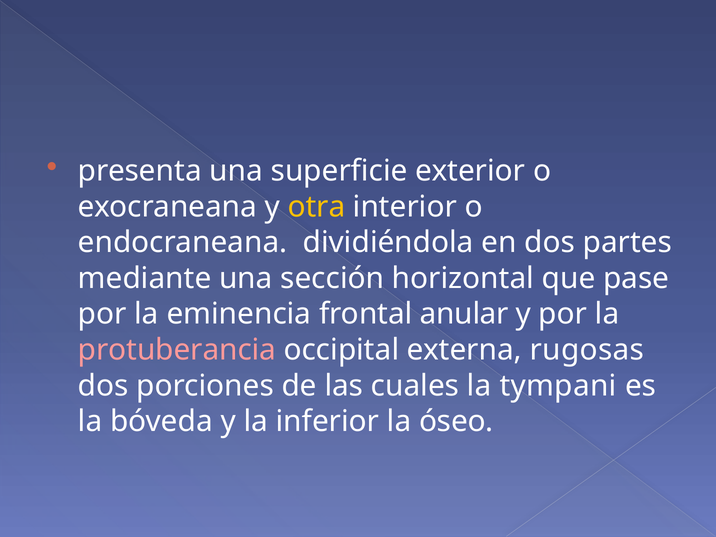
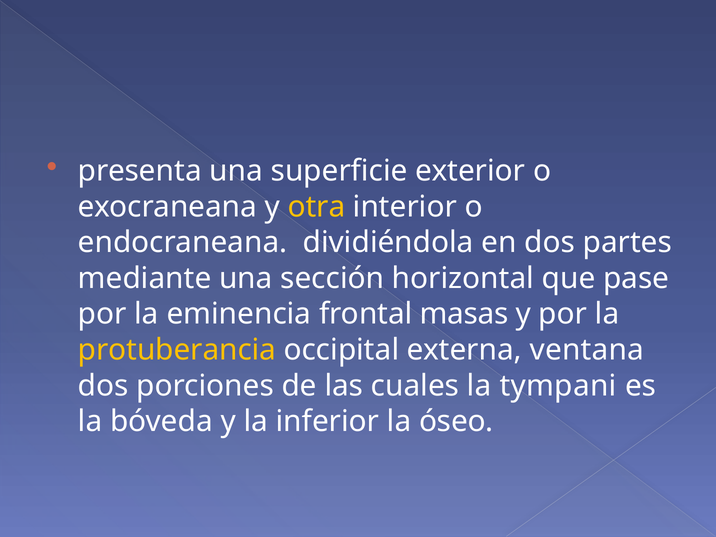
anular: anular -> masas (464, 314)
protuberancia colour: pink -> yellow (177, 350)
rugosas: rugosas -> ventana (587, 350)
